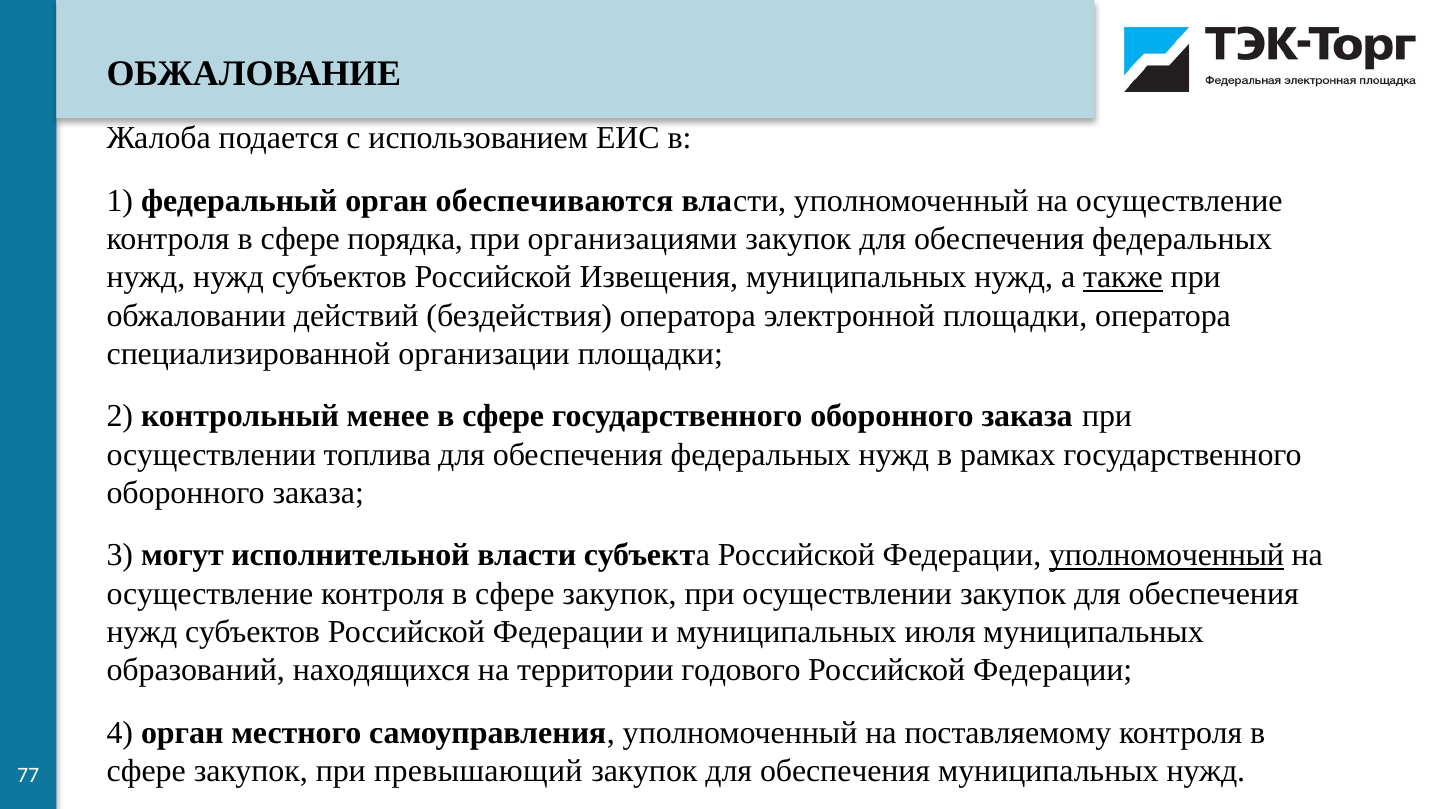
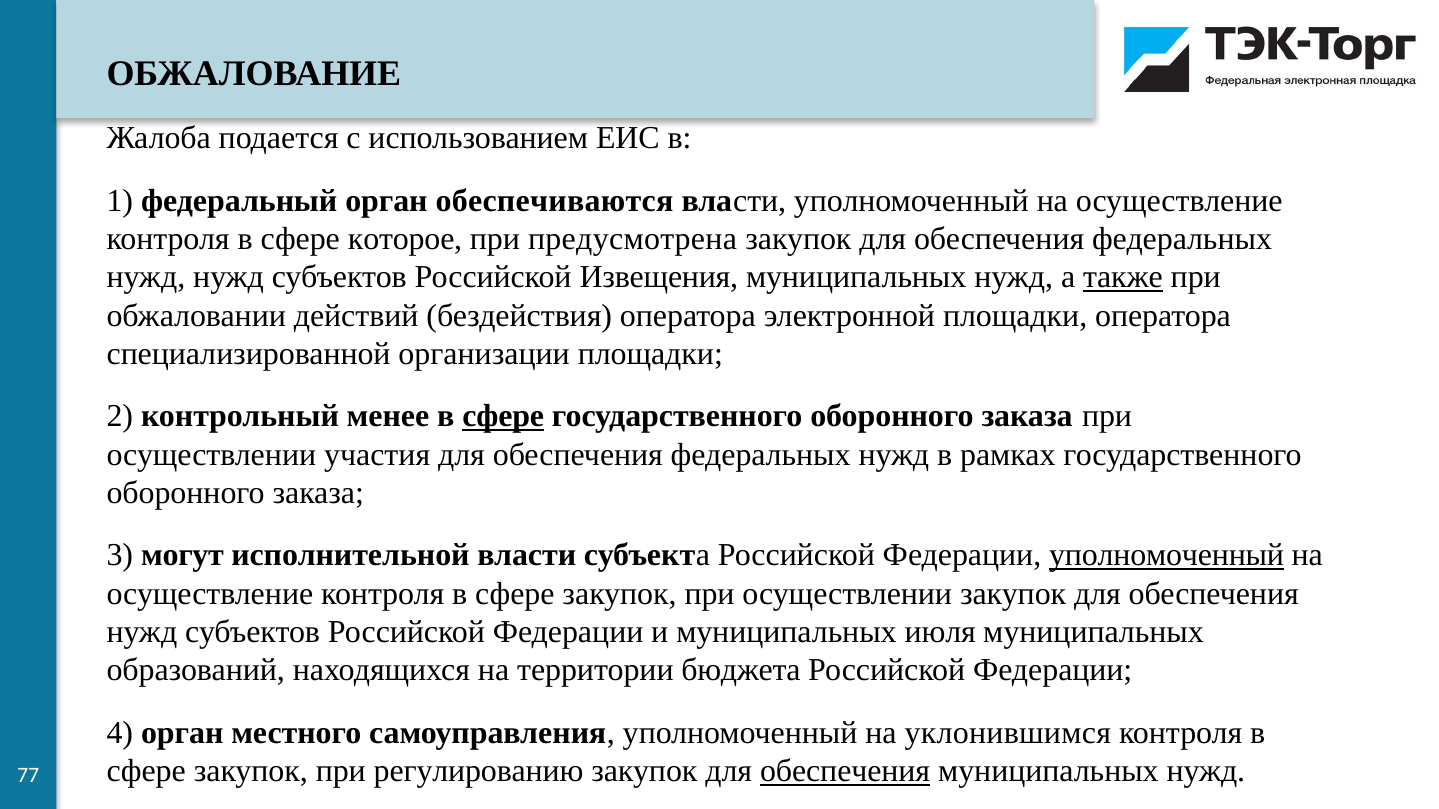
порядка: порядка -> которое (405, 239)
организациями: организациями -> предусмотрена (633, 239)
сфере underline: none -> present (503, 417)
топлива: топлива -> участия (377, 455)
годового: годового -> бюджета (741, 671)
поставляемому: поставляемому -> уклонившимся (1008, 733)
превышающий: превышающий -> регулированию (479, 771)
обеспечения underline: none -> present (845, 771)
